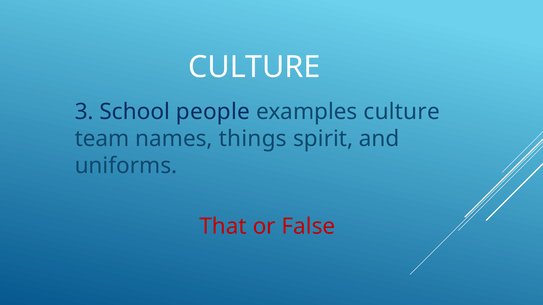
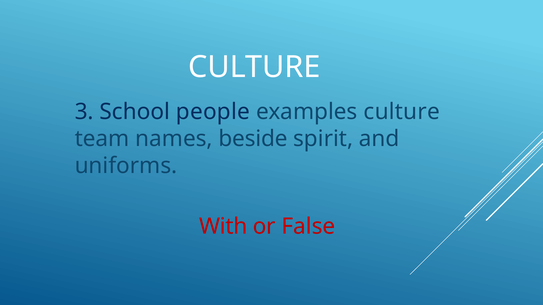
things: things -> beside (253, 139)
That: That -> With (223, 227)
